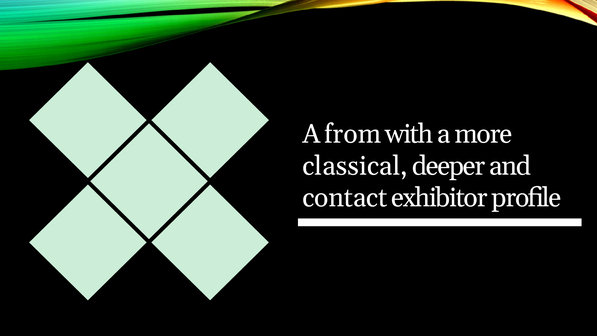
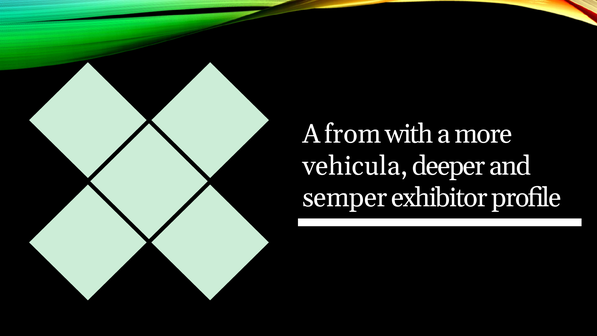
classical: classical -> vehicula (355, 166)
contact: contact -> semper (345, 198)
